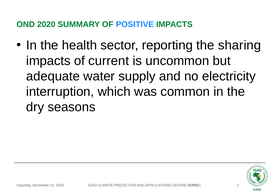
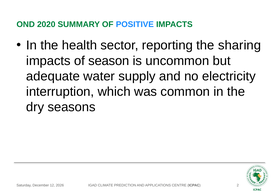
current: current -> season (109, 61)
